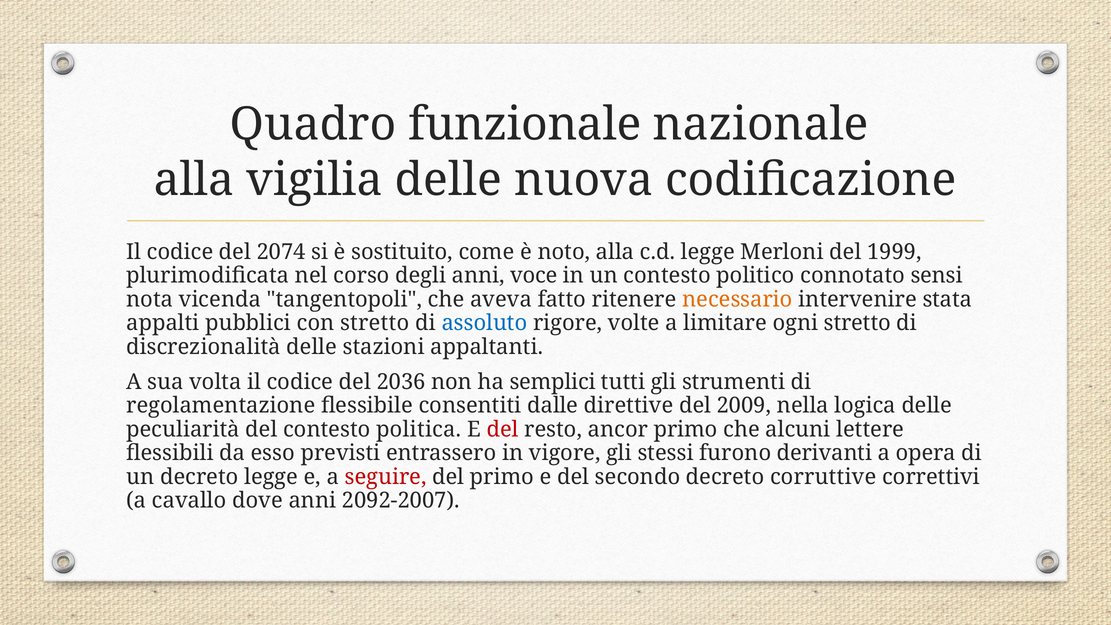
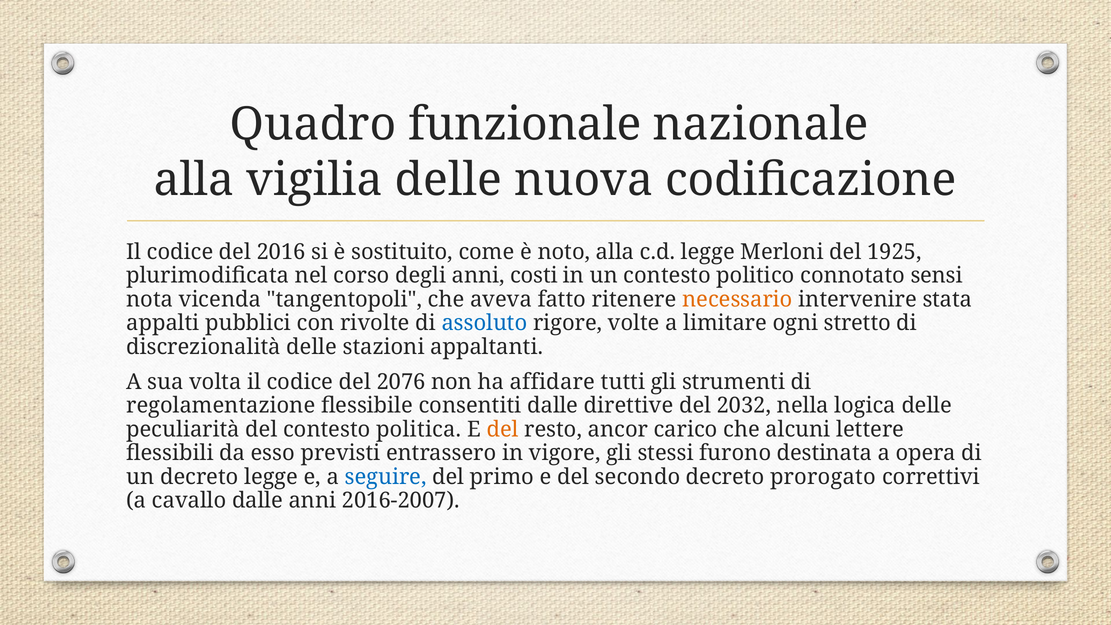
2074: 2074 -> 2016 (281, 252)
1999: 1999 -> 1925 (894, 252)
voce: voce -> costi (534, 276)
con stretto: stretto -> rivolte (375, 323)
2036: 2036 -> 2076 (401, 382)
semplici: semplici -> affidare (552, 382)
2009: 2009 -> 2032 (744, 406)
del colour: red -> orange (503, 429)
ancor primo: primo -> carico (686, 429)
derivanti: derivanti -> destinata (824, 453)
seguire colour: red -> blue (386, 477)
corruttive: corruttive -> prorogato (823, 477)
cavallo dove: dove -> dalle (258, 501)
2092-2007: 2092-2007 -> 2016-2007 (401, 501)
